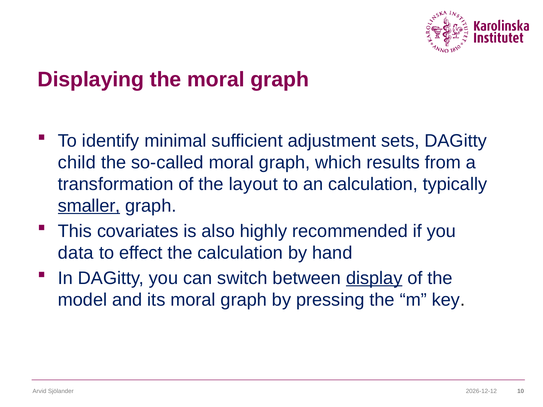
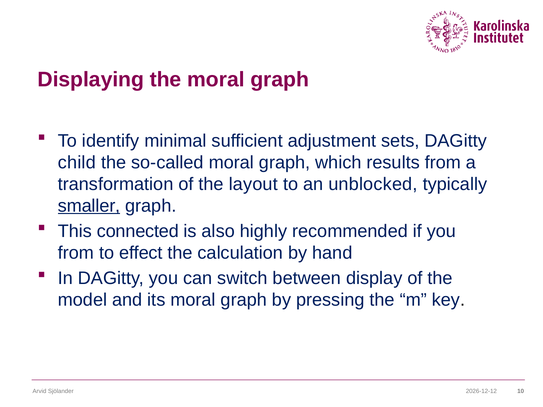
an calculation: calculation -> unblocked (373, 184)
covariates: covariates -> connected (138, 231)
data: data -> from (76, 253)
display underline: present -> none (374, 278)
